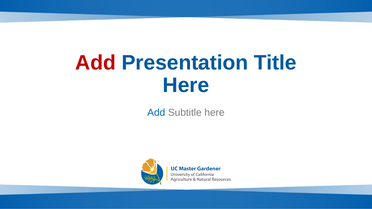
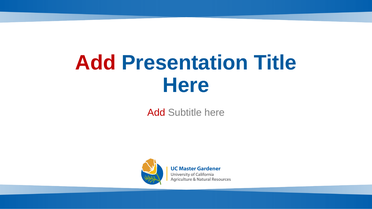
Add colour: blue -> red (156, 113)
